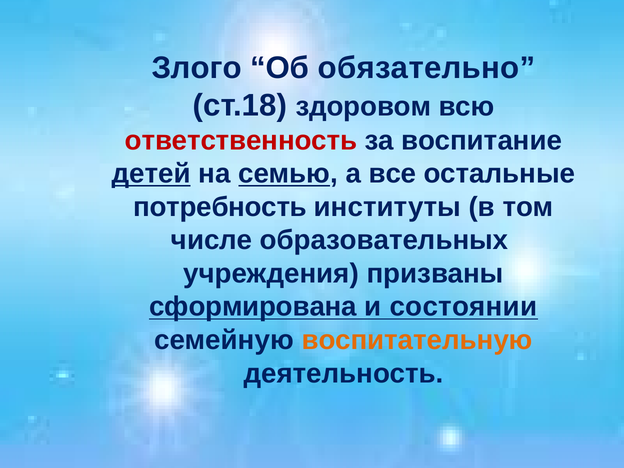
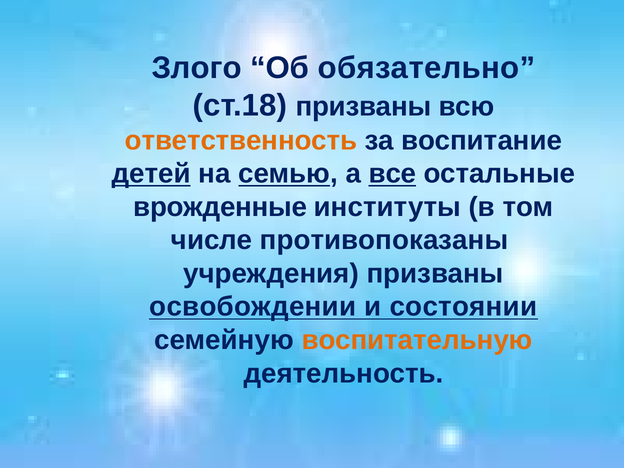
ст.18 здоровом: здоровом -> призваны (363, 106)
ответственность colour: red -> orange (241, 140)
все underline: none -> present (392, 174)
потребность: потребность -> врожденные (220, 207)
образовательных: образовательных -> противопоказаны (384, 240)
сформирована: сформирована -> освобождении (253, 307)
